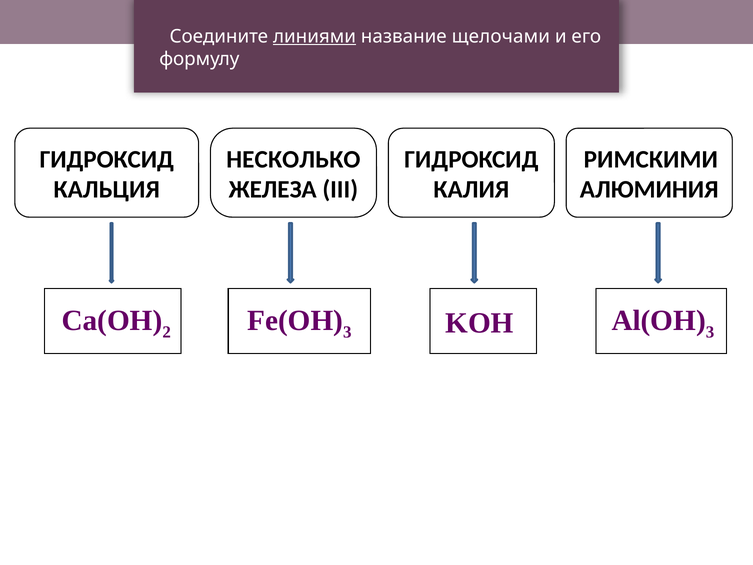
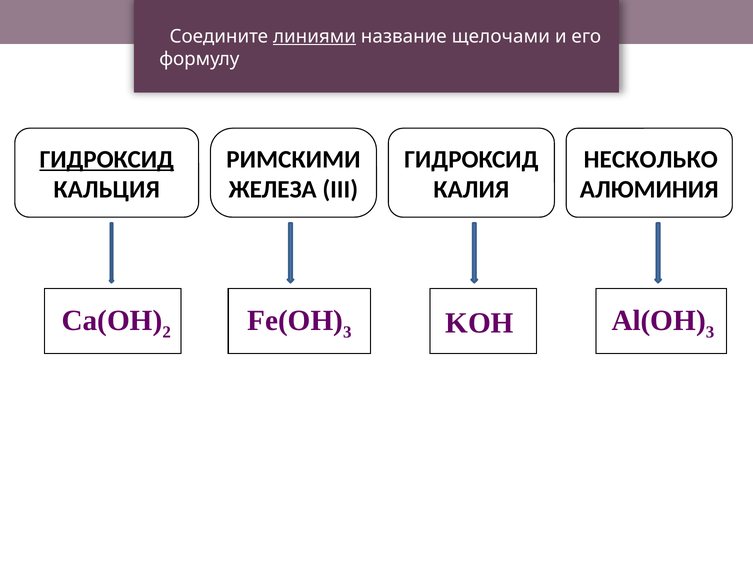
ГИДРОКСИД underline: none -> present (107, 159)
НЕСКОЛЬКО: НЕСКОЛЬКО -> РИМСКИМИ (293, 159)
РИМСКИМИ: РИМСКИМИ -> НЕСКОЛЬКО (651, 159)
